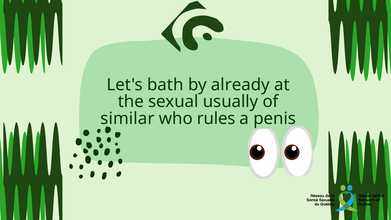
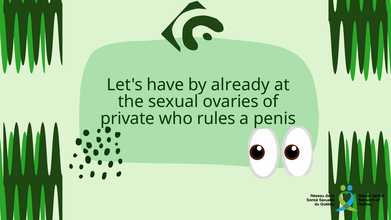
bath: bath -> have (165, 85)
usually: usually -> ovaries (231, 102)
similar: similar -> private (128, 118)
